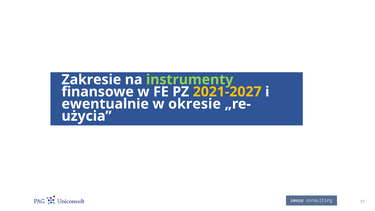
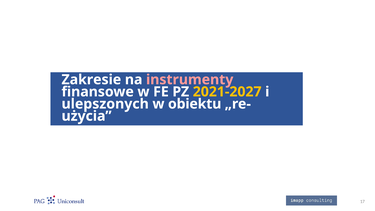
instrumenty colour: light green -> pink (190, 80)
ewentualnie: ewentualnie -> ulepszonych (105, 104)
okresie: okresie -> obiektu (195, 104)
